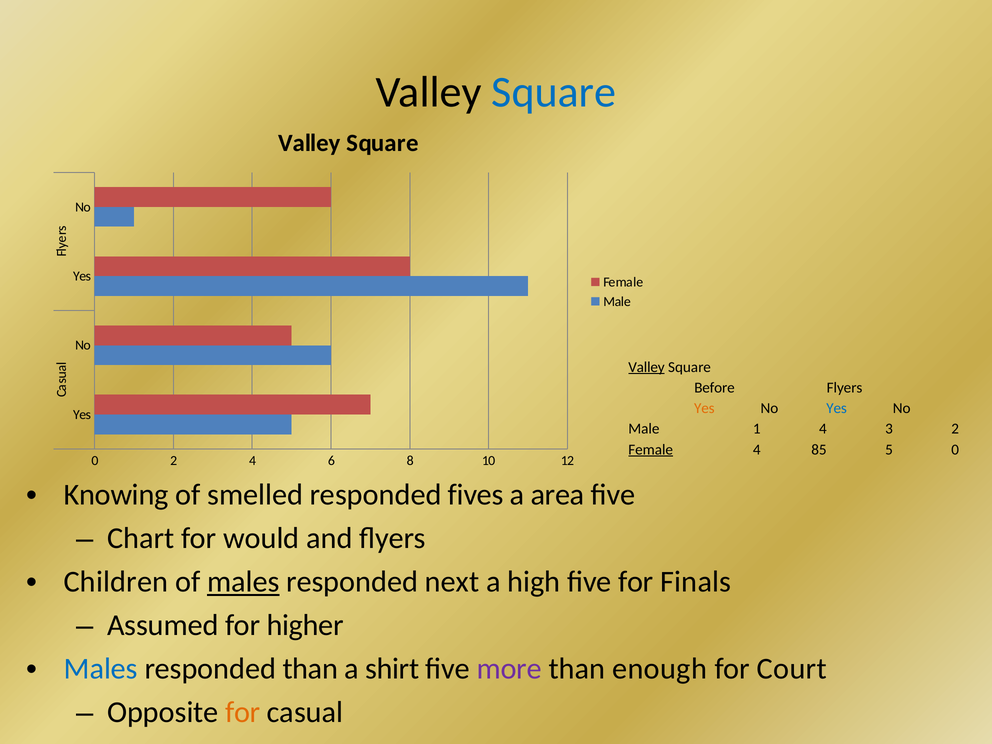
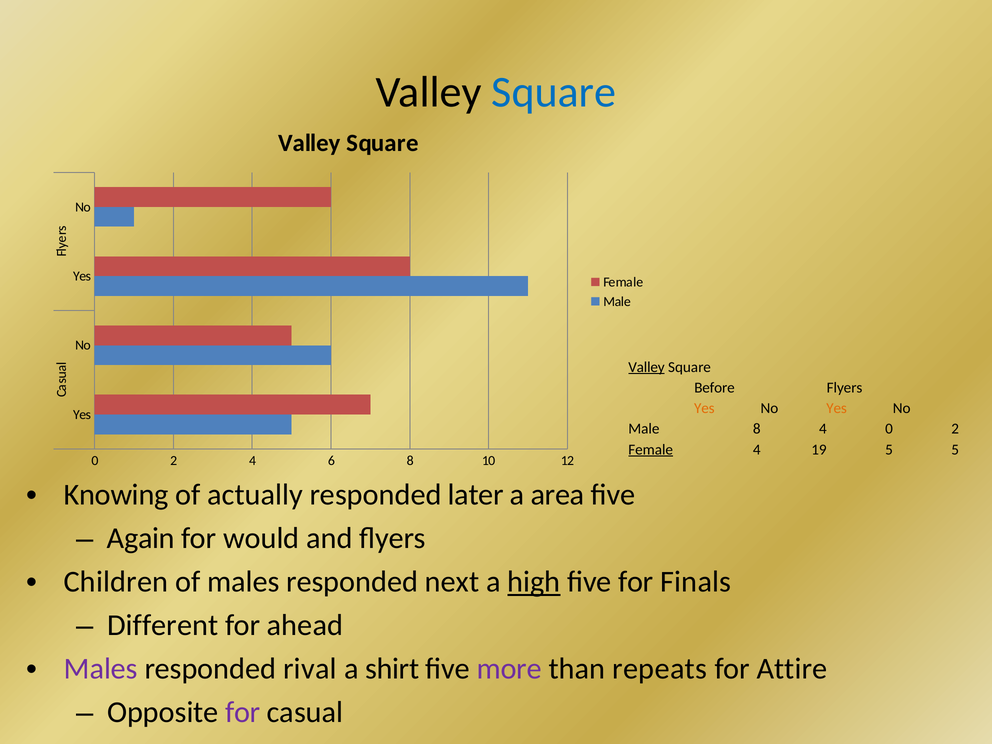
Yes colour: blue -> orange (837, 408)
Male 1: 1 -> 8 (757, 429)
4 3: 3 -> 0 (889, 429)
85: 85 -> 19 (819, 450)
5 0: 0 -> 5 (955, 450)
smelled: smelled -> actually (255, 495)
fives: fives -> later (476, 495)
Chart: Chart -> Again (141, 538)
males underline: present -> none (243, 582)
high underline: none -> present (534, 582)
Assumed: Assumed -> Different (163, 625)
higher: higher -> ahead (305, 625)
Males colour: blue -> purple (101, 669)
responded than: than -> rival (310, 669)
enough: enough -> repeats (660, 669)
Court: Court -> Attire (792, 669)
for colour: orange -> purple (243, 712)
